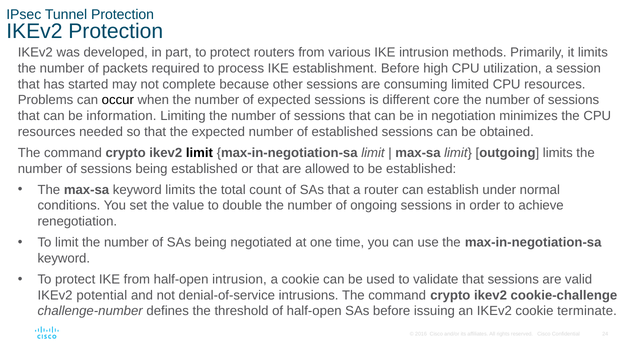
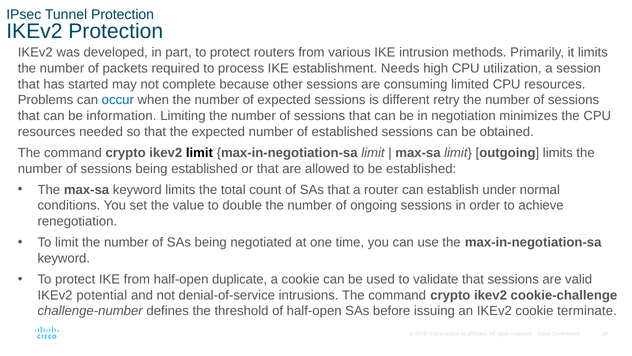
establishment Before: Before -> Needs (400, 68)
occur colour: black -> blue (118, 100)
core: core -> retry (446, 100)
half-open intrusion: intrusion -> duplicate (240, 279)
